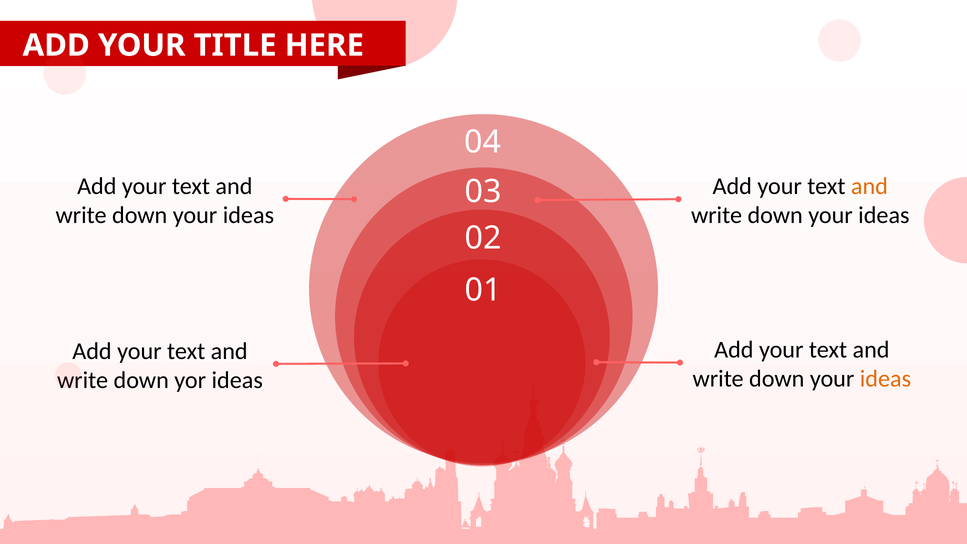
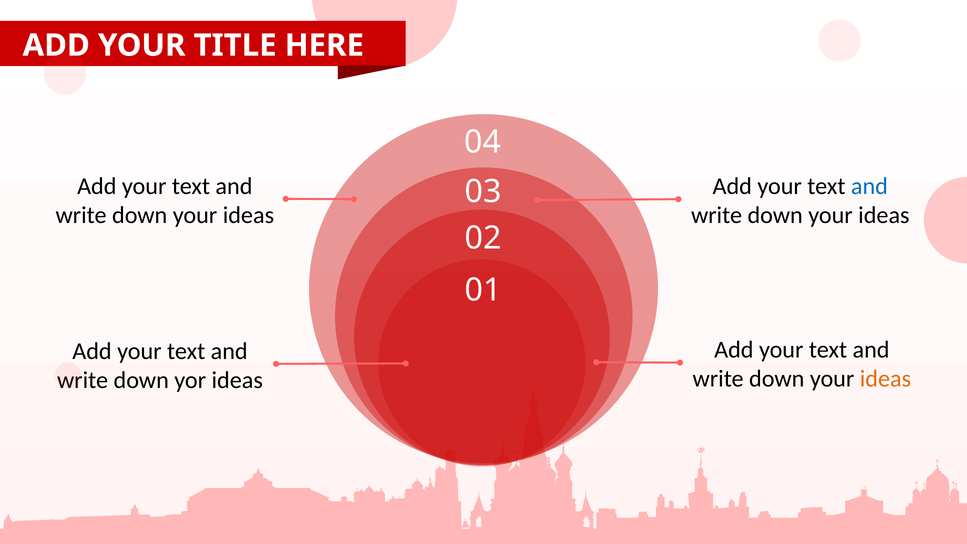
and colour: orange -> blue (869, 186)
